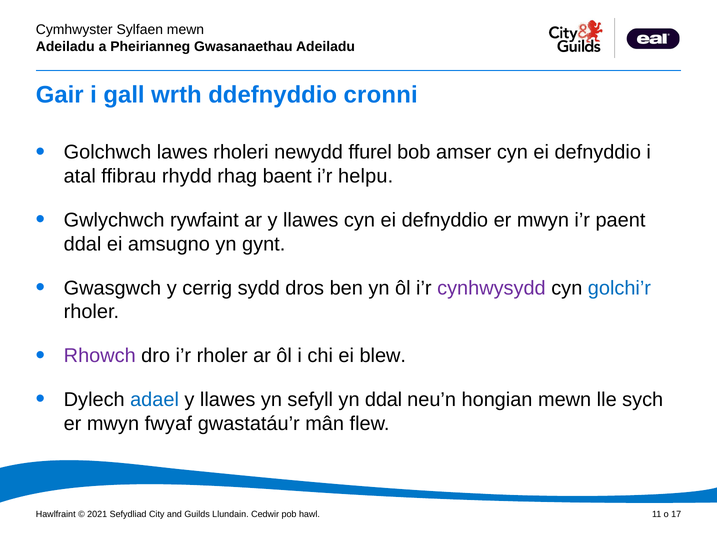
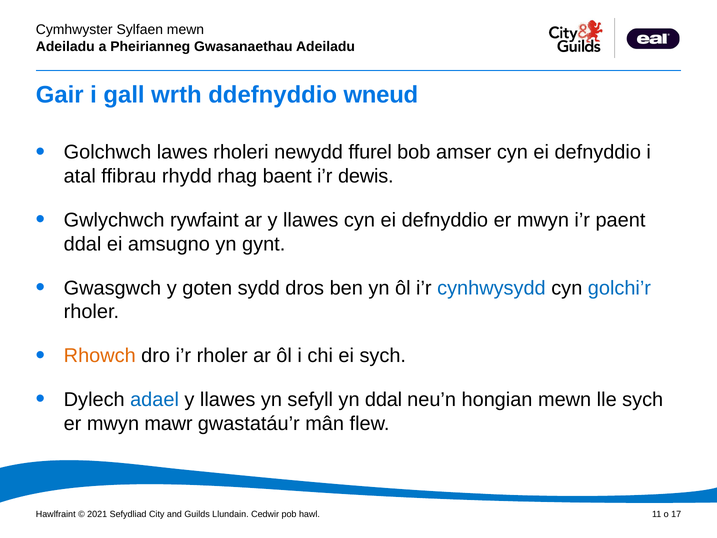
cronni: cronni -> wneud (381, 95)
helpu: helpu -> dewis (366, 176)
cerrig: cerrig -> goten (207, 288)
cynhwysydd colour: purple -> blue (491, 288)
Rhowch colour: purple -> orange (100, 356)
ei blew: blew -> sych (383, 356)
fwyaf: fwyaf -> mawr (168, 423)
